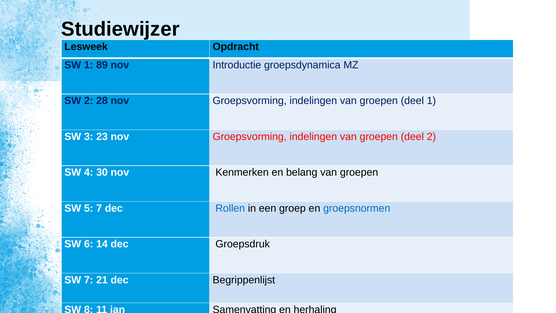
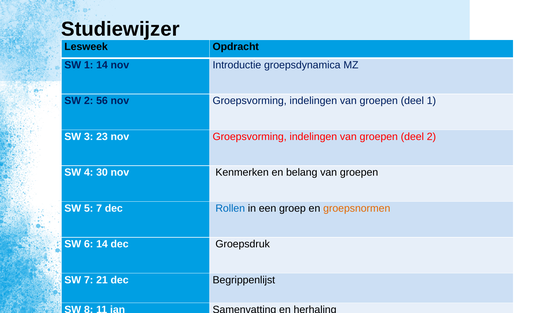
1 89: 89 -> 14 (102, 65)
28: 28 -> 56 (102, 101)
groepsnormen colour: blue -> orange (357, 208)
